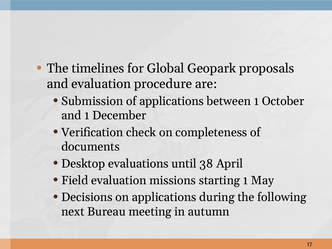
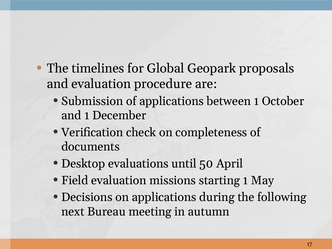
38: 38 -> 50 (206, 164)
